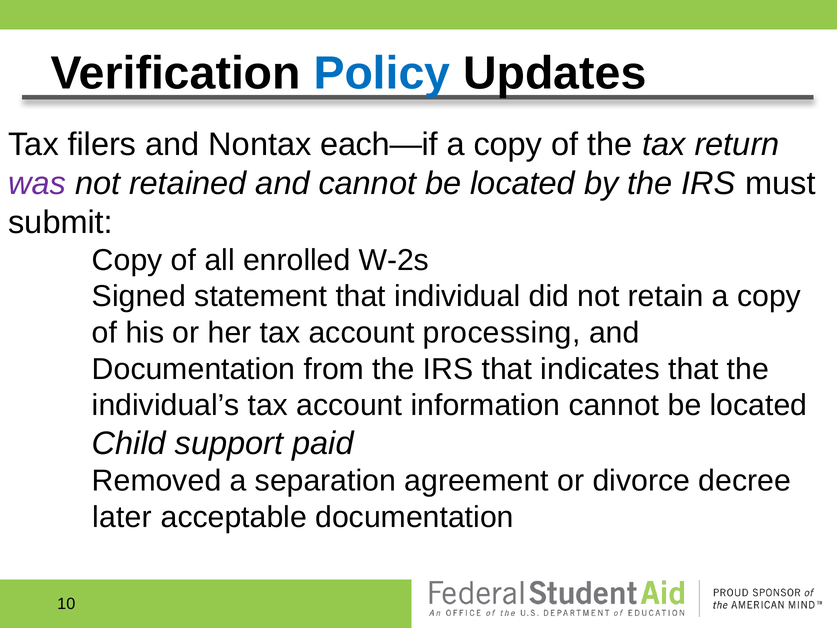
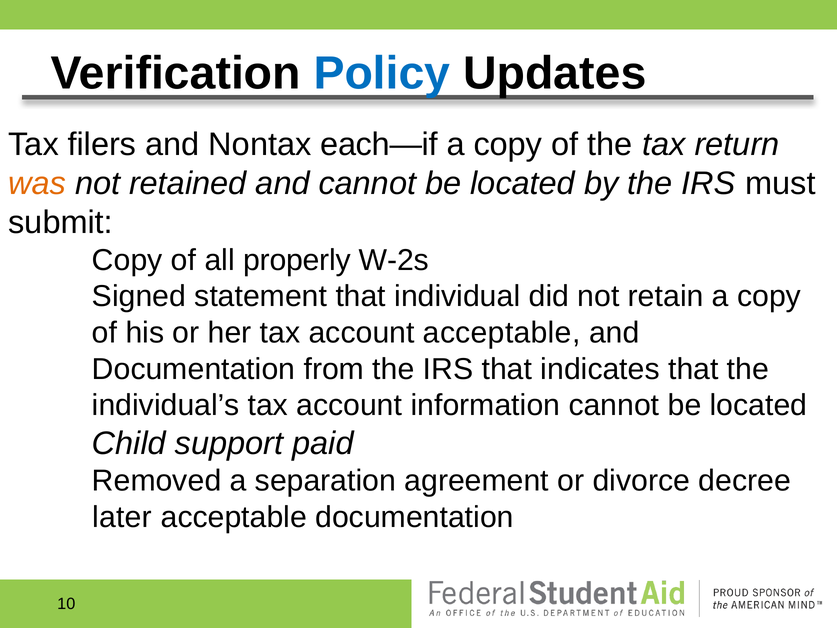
was colour: purple -> orange (37, 183)
enrolled: enrolled -> properly (297, 260)
account processing: processing -> acceptable (502, 333)
